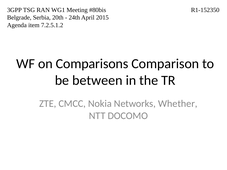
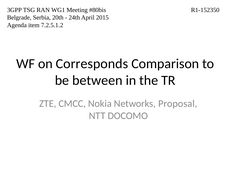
Comparisons: Comparisons -> Corresponds (92, 64)
Whether: Whether -> Proposal (178, 104)
